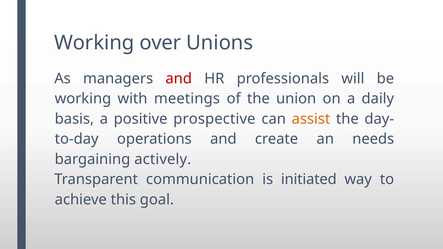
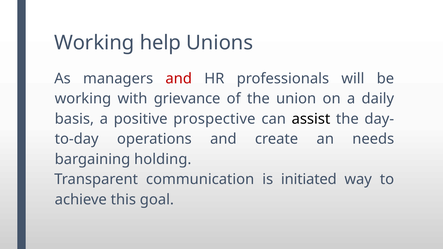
over: over -> help (160, 43)
meetings: meetings -> grievance (187, 99)
assist colour: orange -> black (311, 119)
actively: actively -> holding (163, 159)
